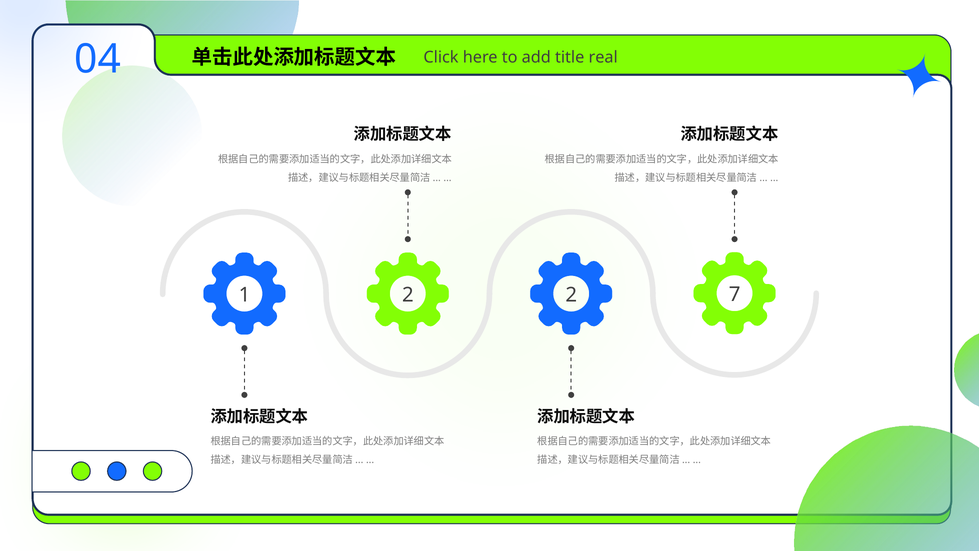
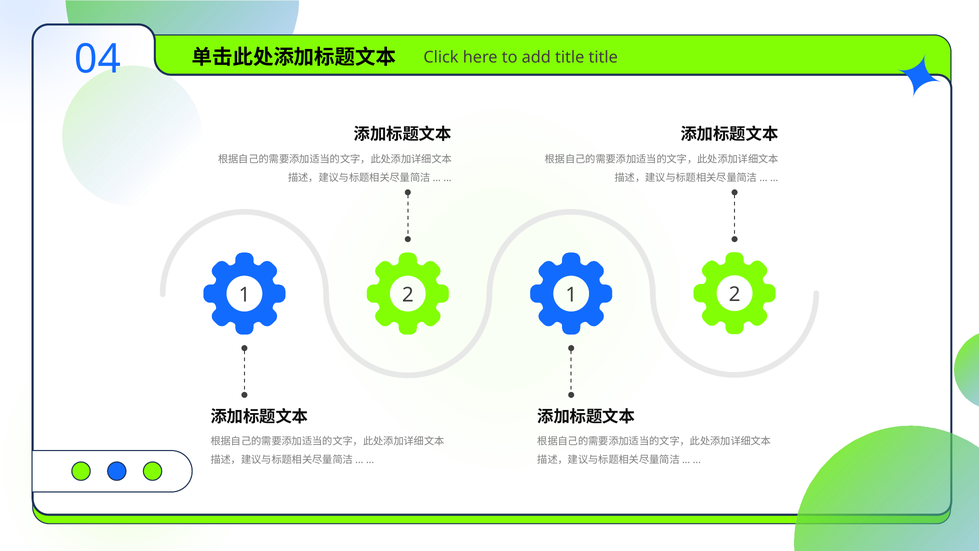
title real: real -> title (603, 58)
1 2: 2 -> 1 (571, 295)
2 7: 7 -> 2 (735, 294)
